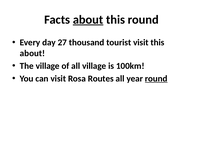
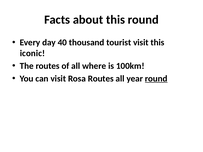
about underline: present -> none (88, 20)
27: 27 -> 40 (62, 43)
about: about -> iconic (32, 53)
The village: village -> routes (48, 66)
all village: village -> where (94, 66)
